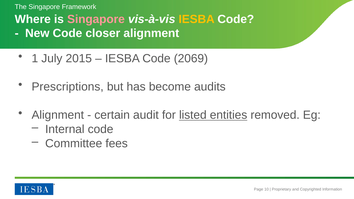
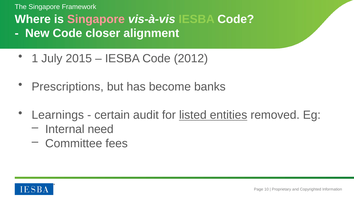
IESBA colour: yellow -> light green (197, 19)
2069: 2069 -> 2012 (191, 59)
audits: audits -> banks (210, 87)
Alignment: Alignment -> Learnings (58, 115)
Internal code: code -> need (101, 129)
